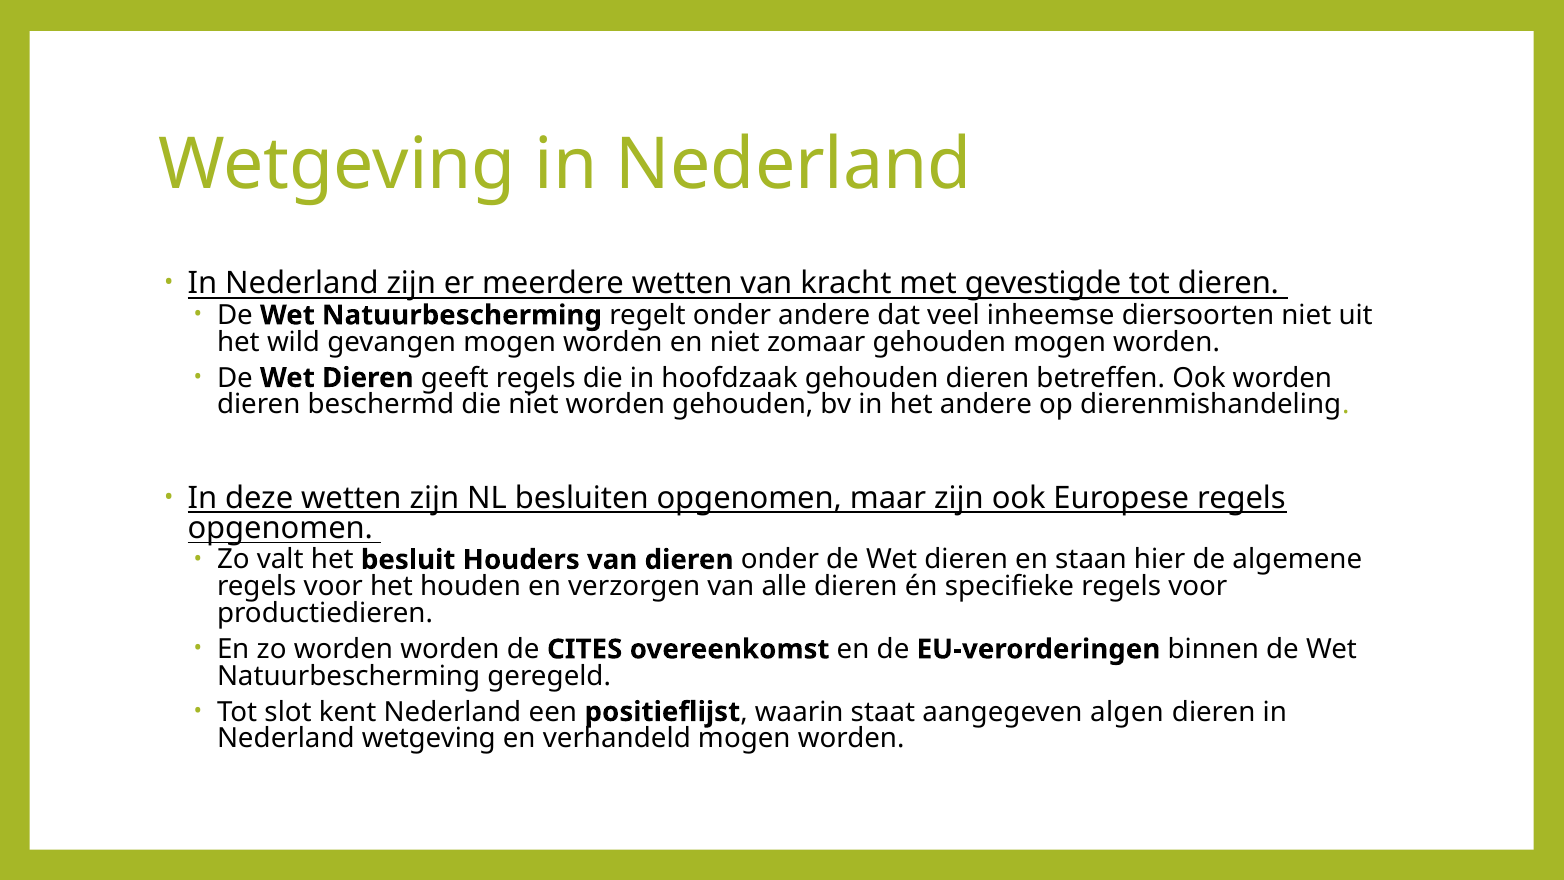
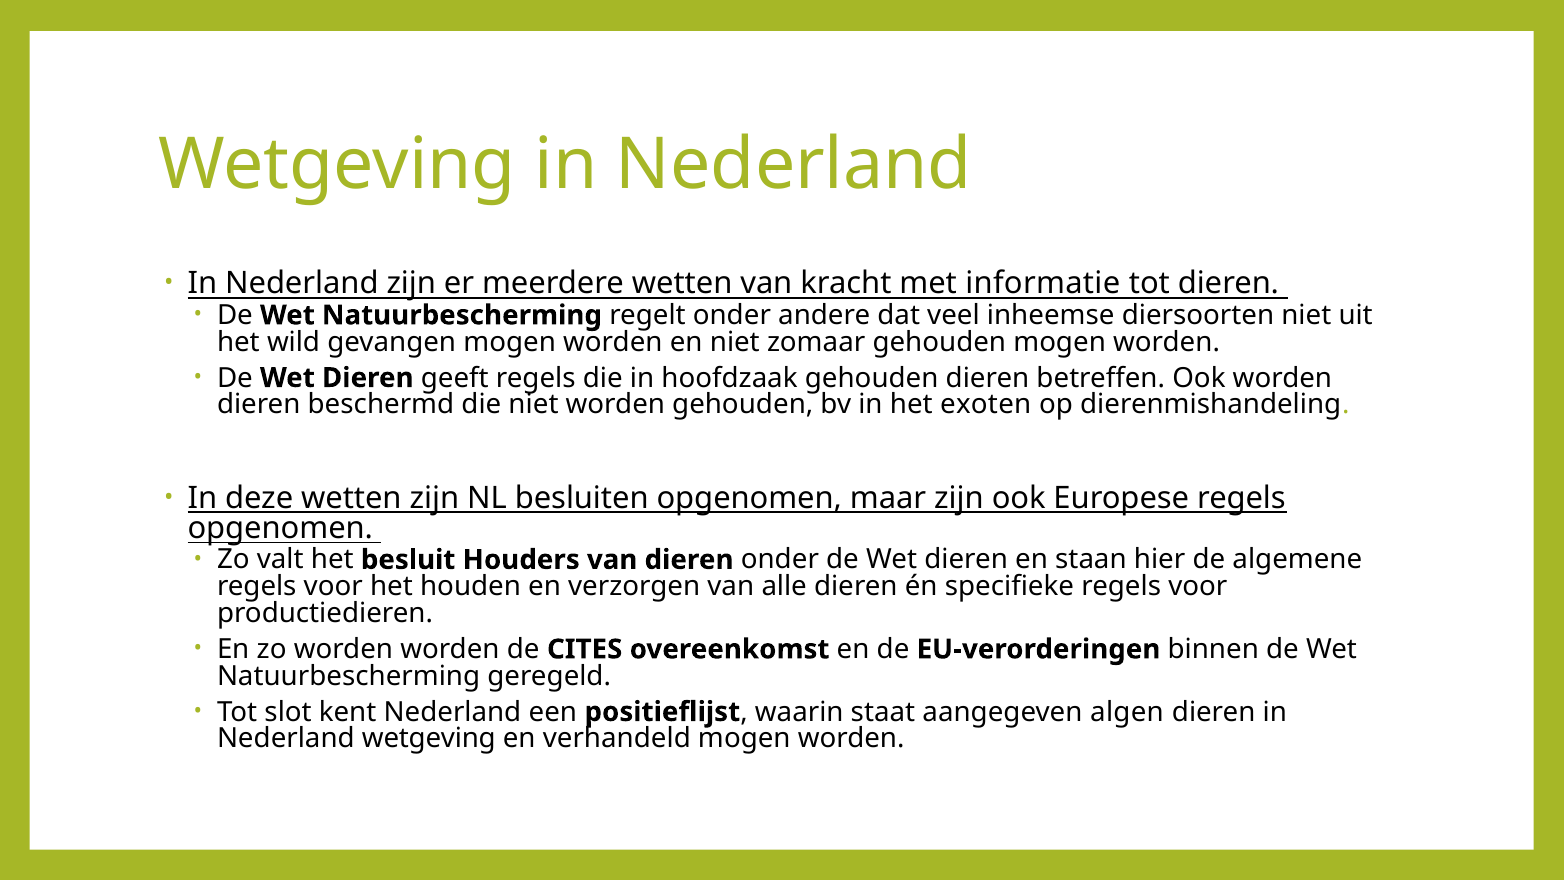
gevestigde: gevestigde -> informatie (1043, 284)
het andere: andere -> exoten (986, 405)
